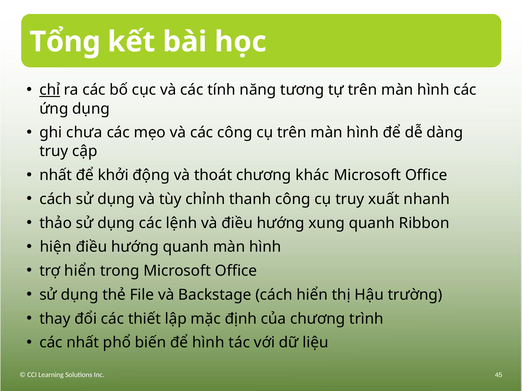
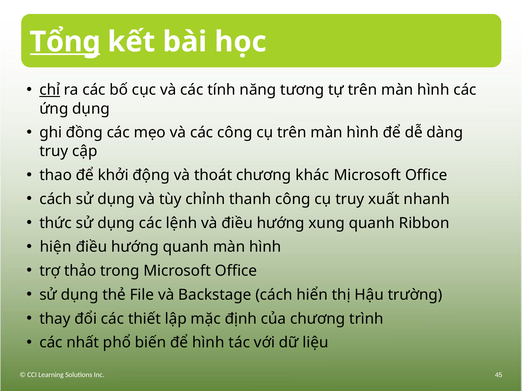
Tổng underline: none -> present (65, 42)
chưa: chưa -> đồng (84, 133)
nhất: nhất -> thao (56, 175)
thảo: thảo -> thức (56, 223)
trợ hiển: hiển -> thảo (80, 271)
